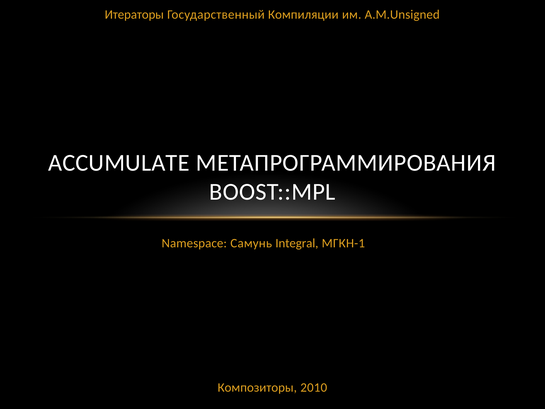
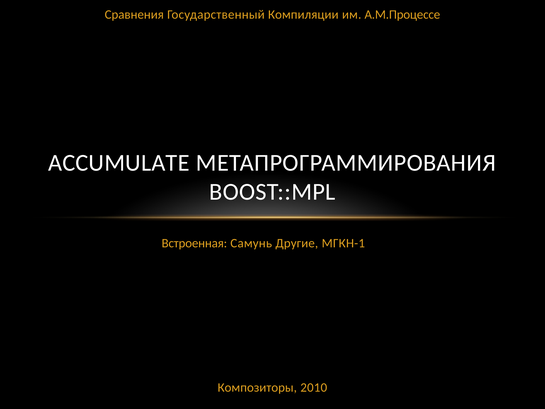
Итераторы: Итераторы -> Сравнения (134, 14)
А.М.Unsigned: А.М.Unsigned -> А.М.Процессе (402, 14)
Namespace: Namespace -> Встроенная (194, 243)
Integral: Integral -> Другие (297, 243)
